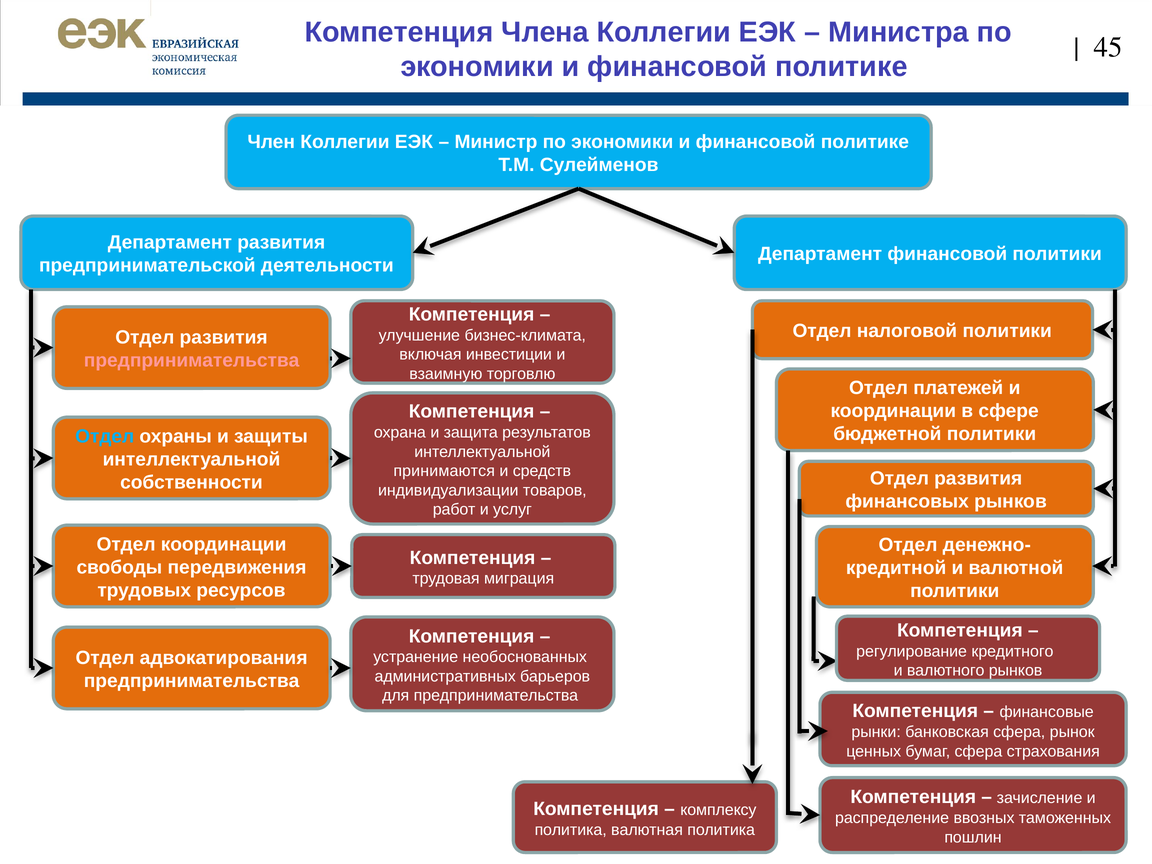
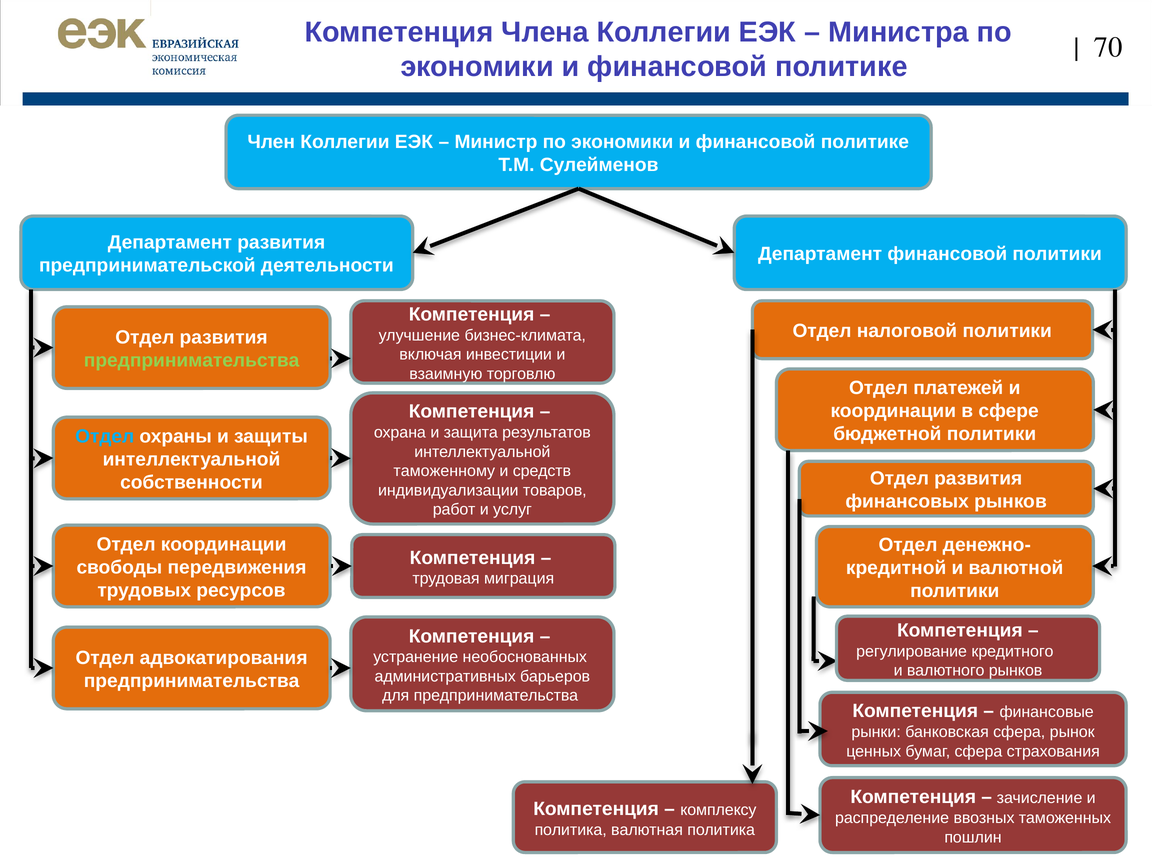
45: 45 -> 70 (1108, 47)
предпринимательства colour: pink -> light green (192, 360)
принимаются: принимаются -> таможенному (444, 471)
